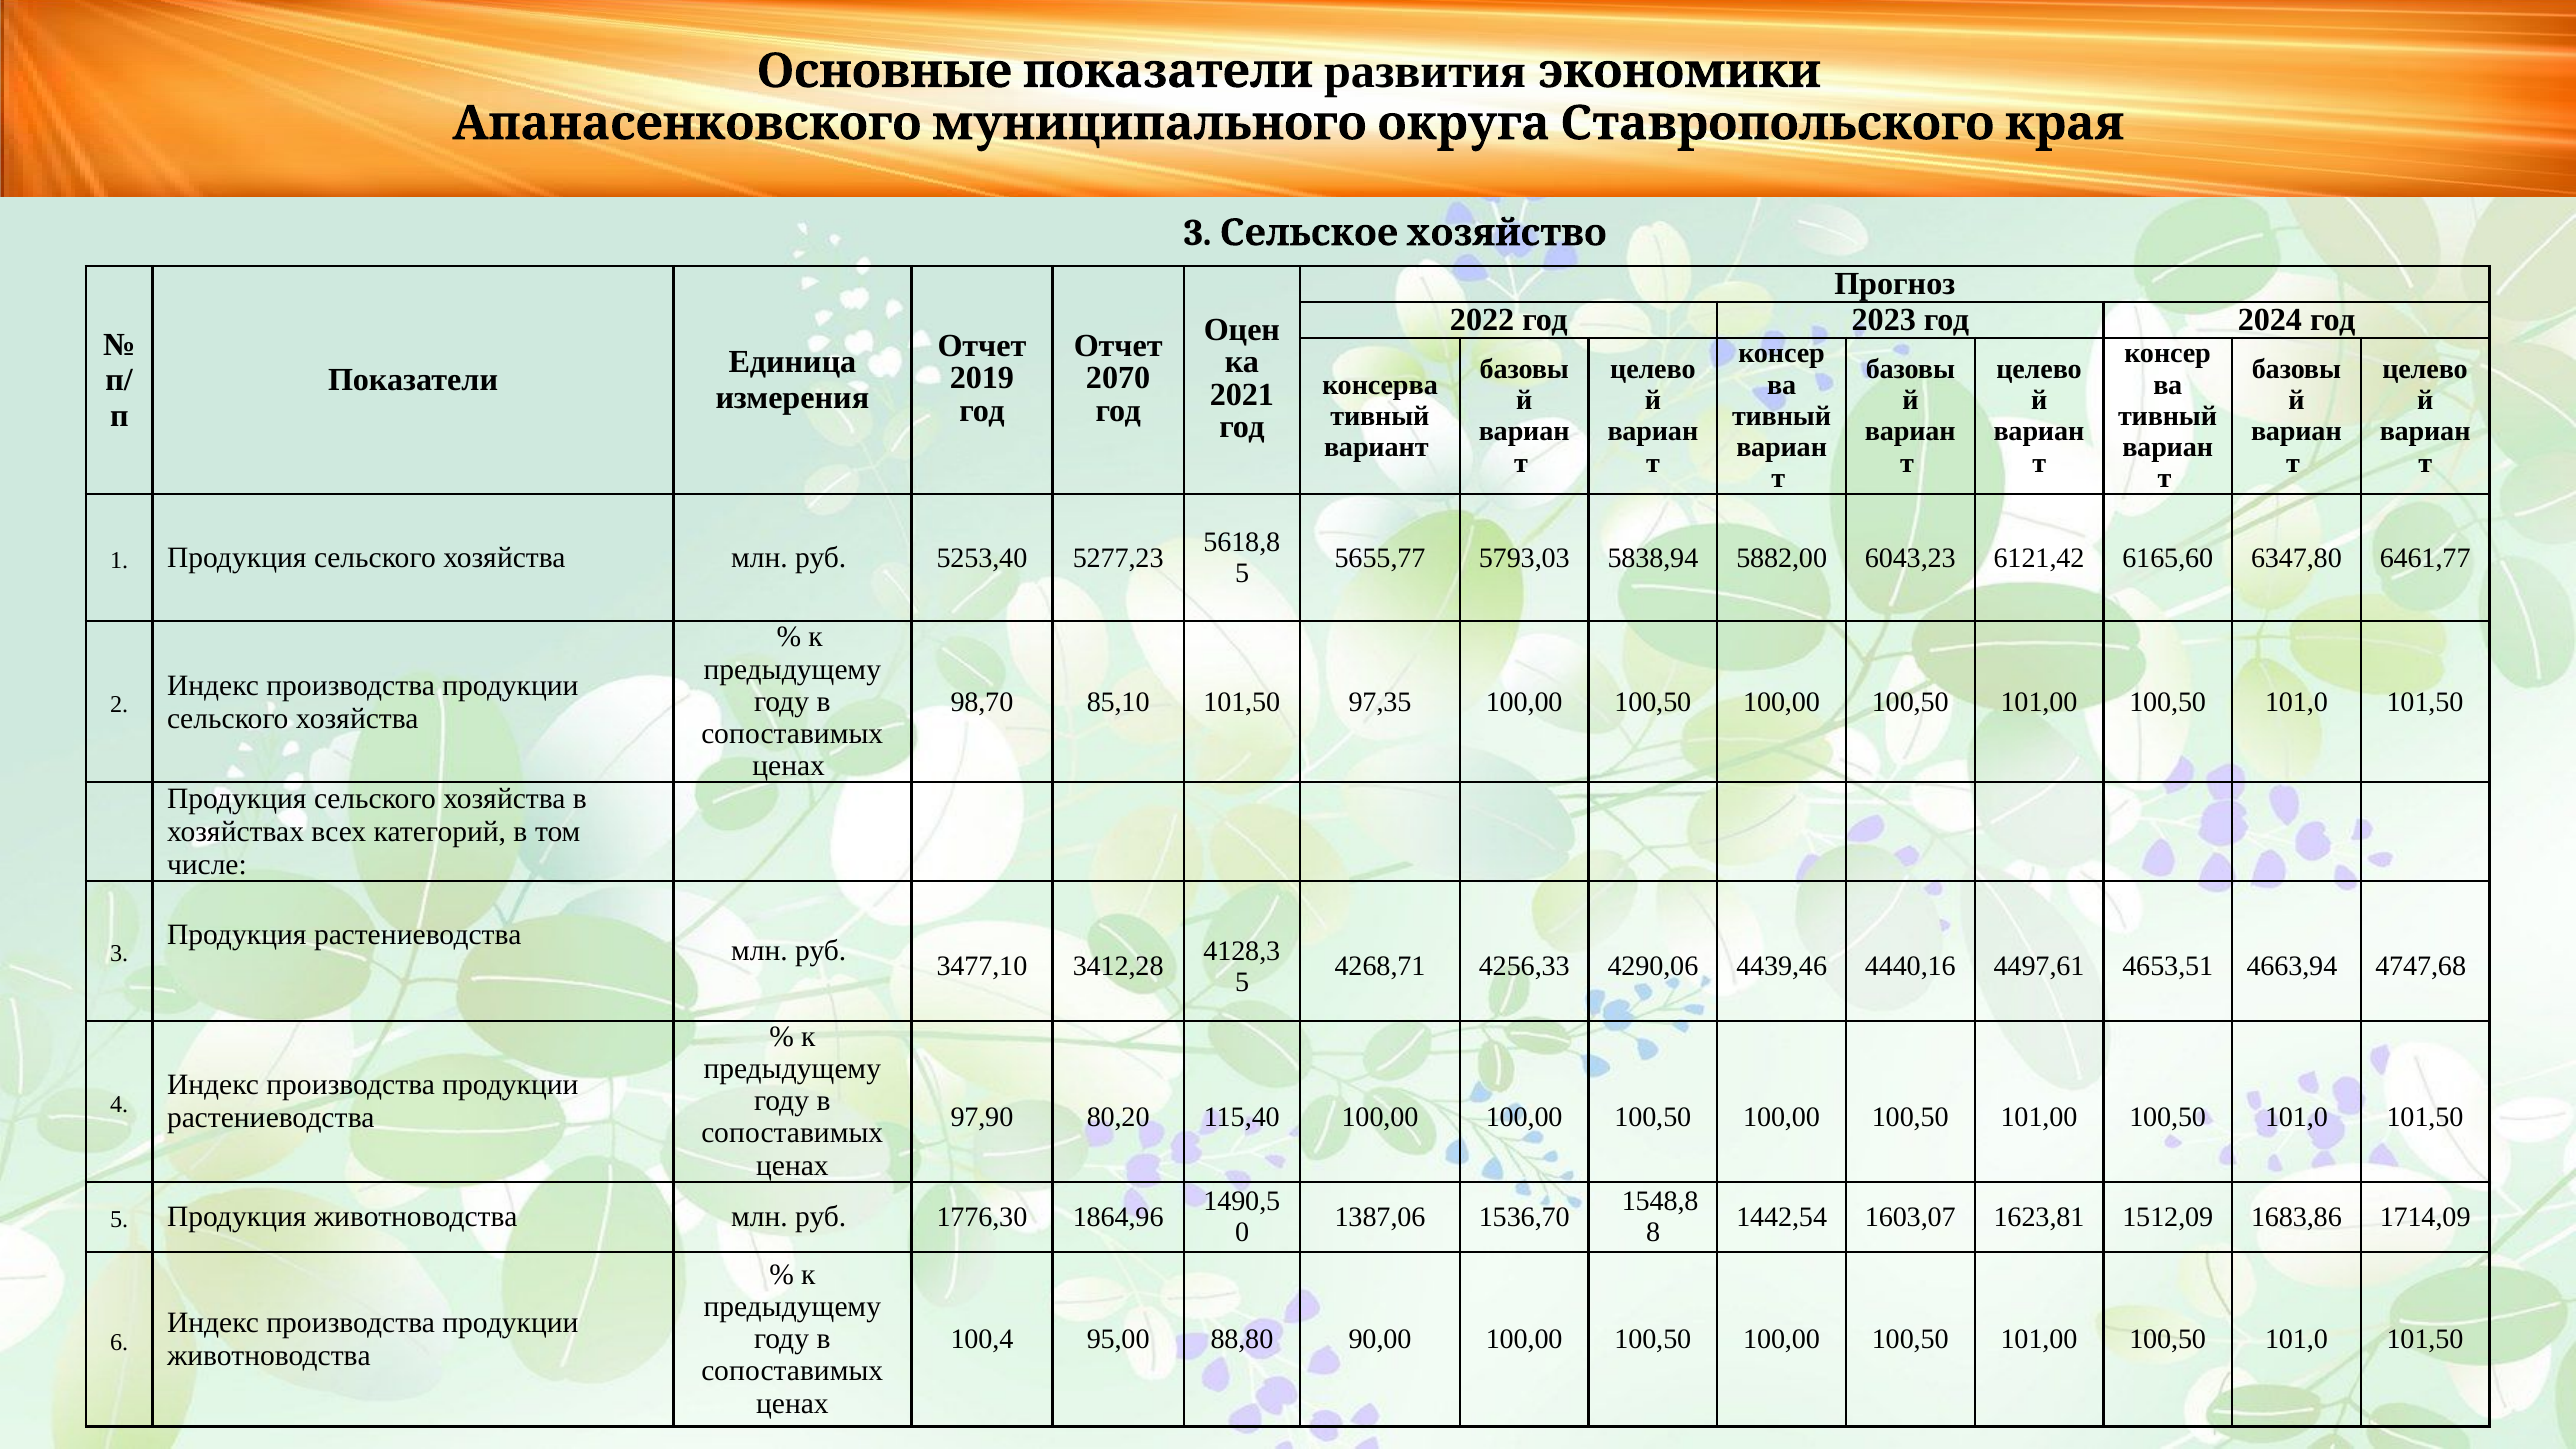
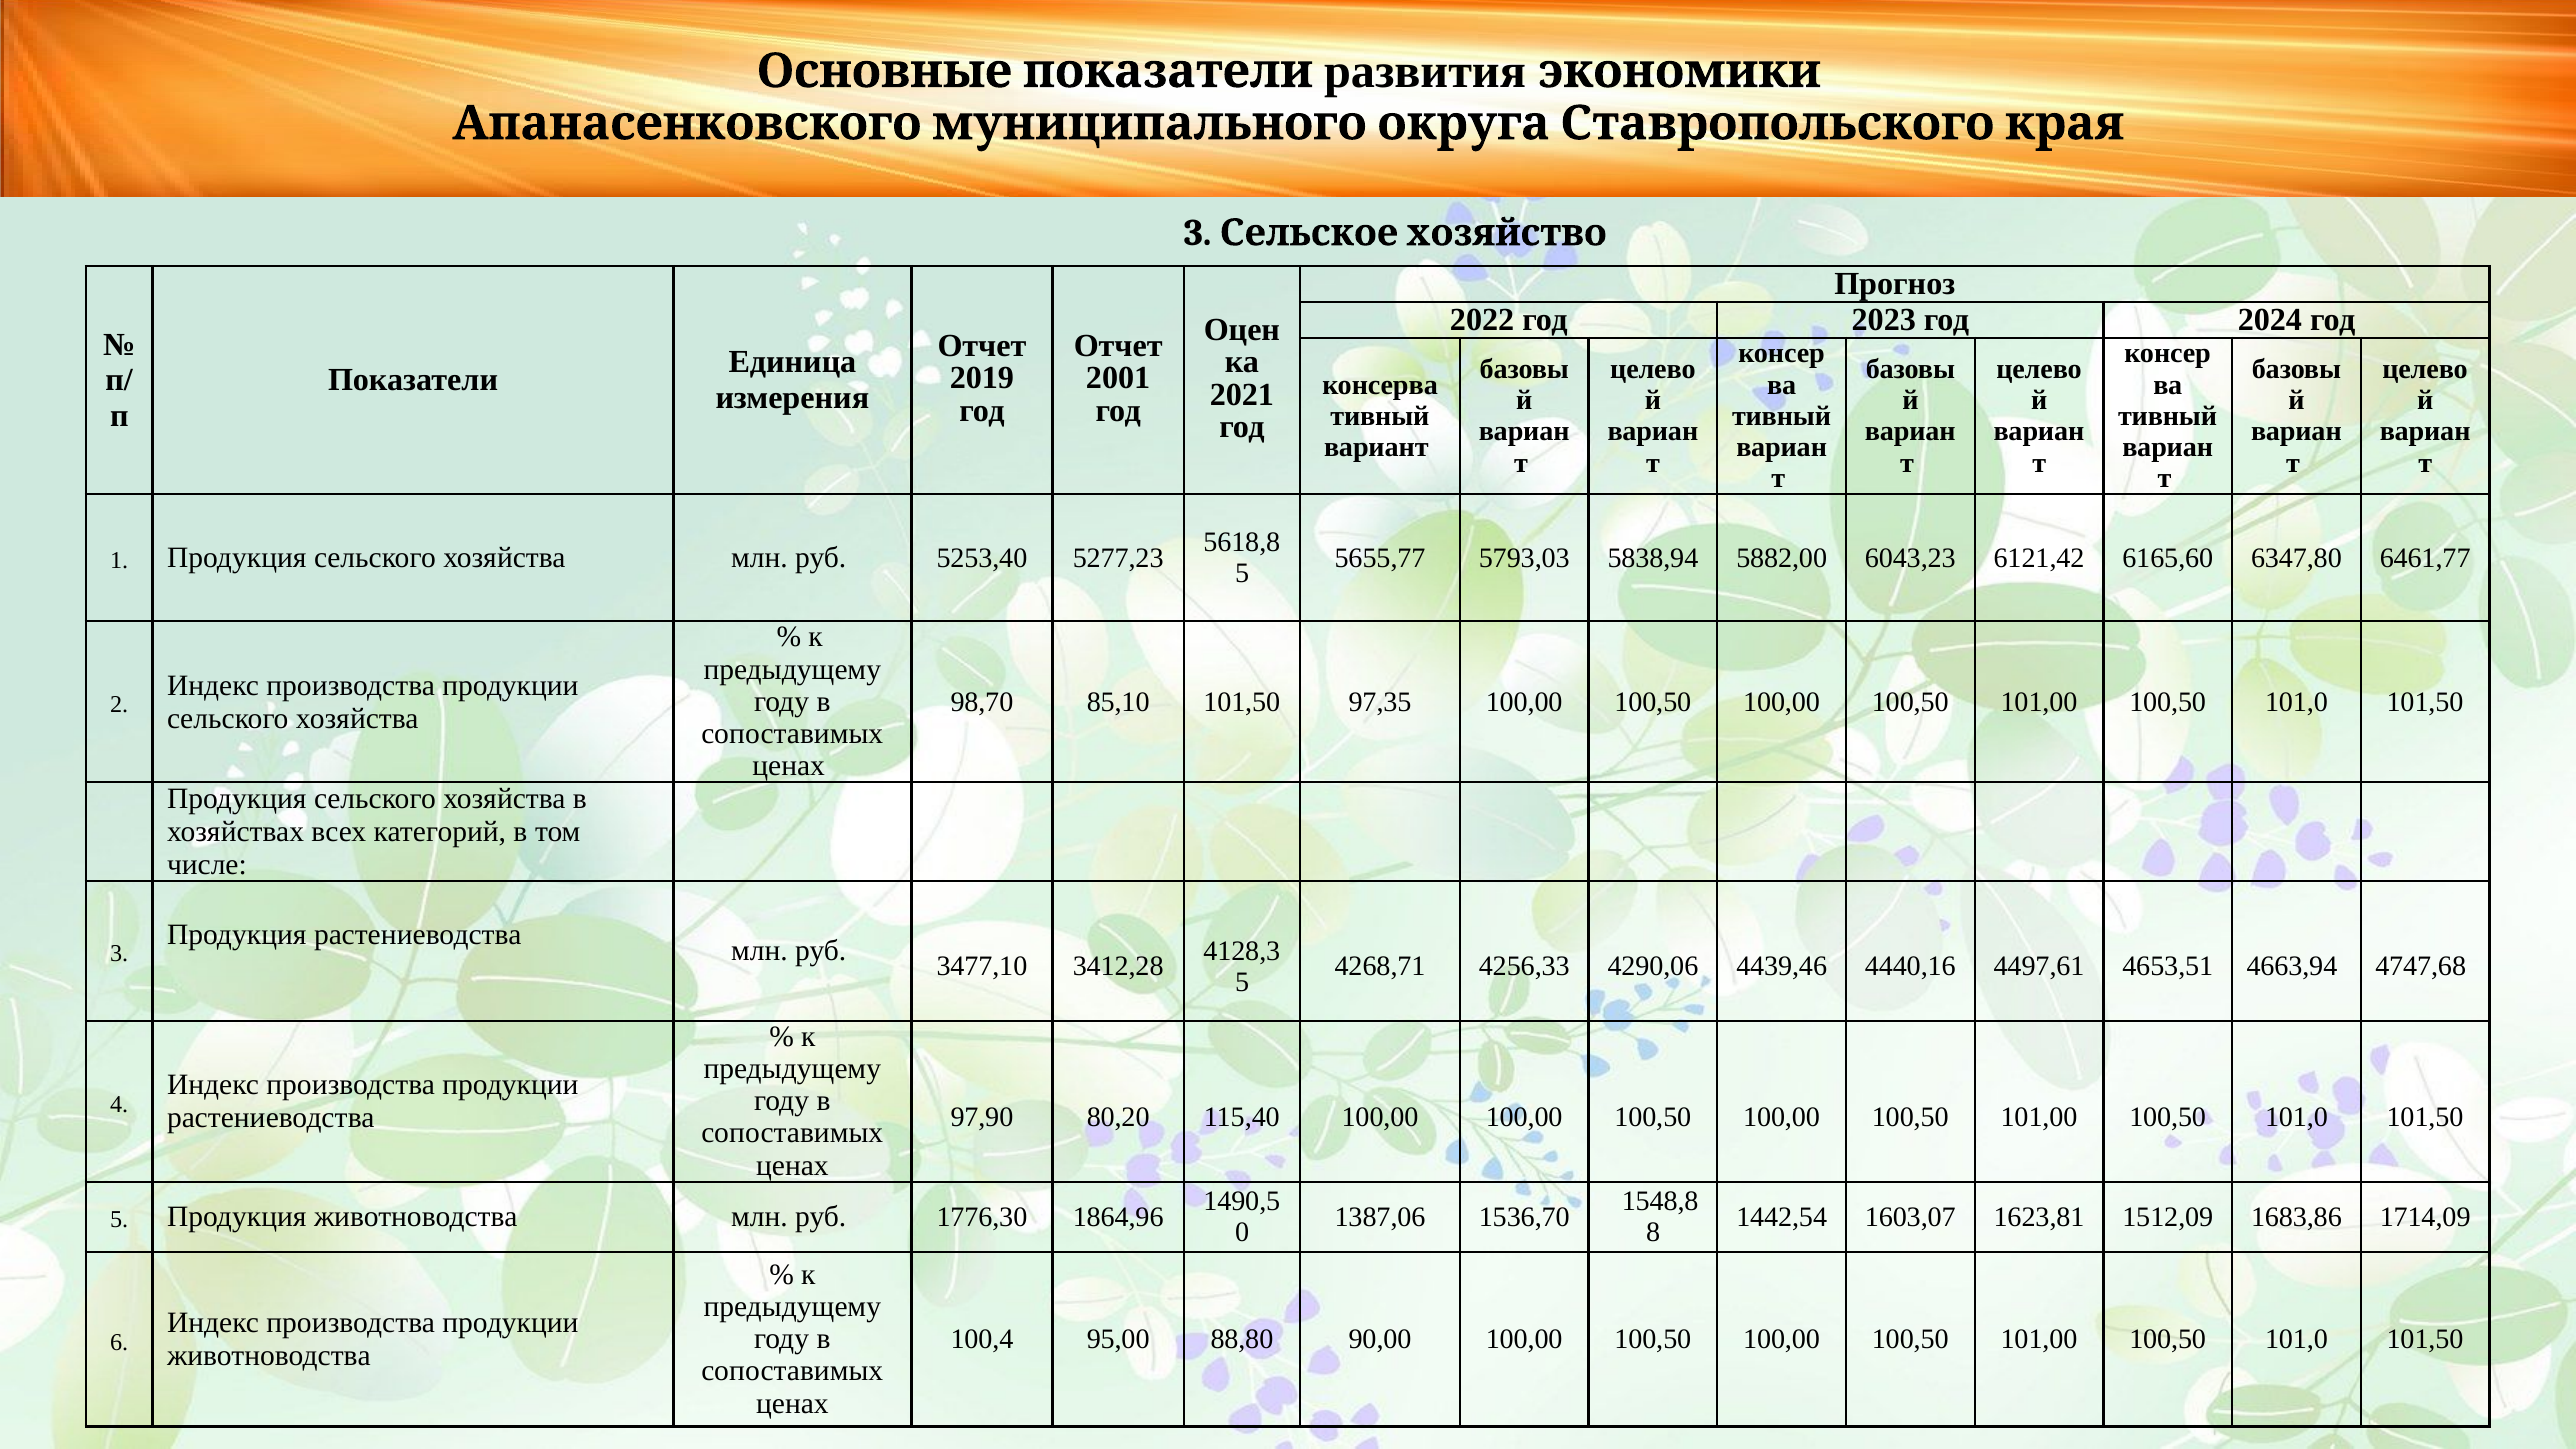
2070: 2070 -> 2001 (1118, 378)
